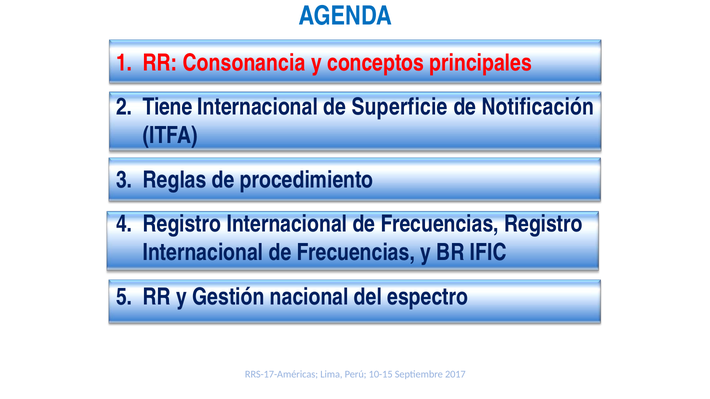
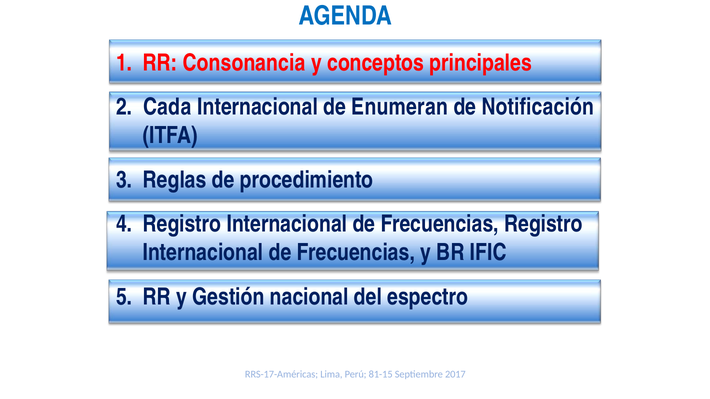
Tiene: Tiene -> Cada (167, 107)
Superficie: Superficie -> Enumeran (400, 107)
10-15: 10-15 -> 81-15 (381, 375)
